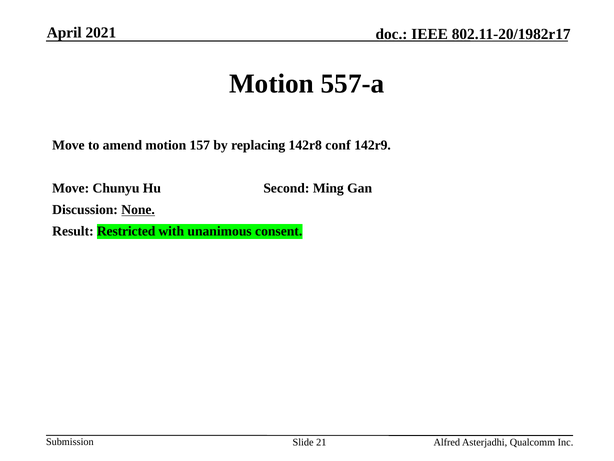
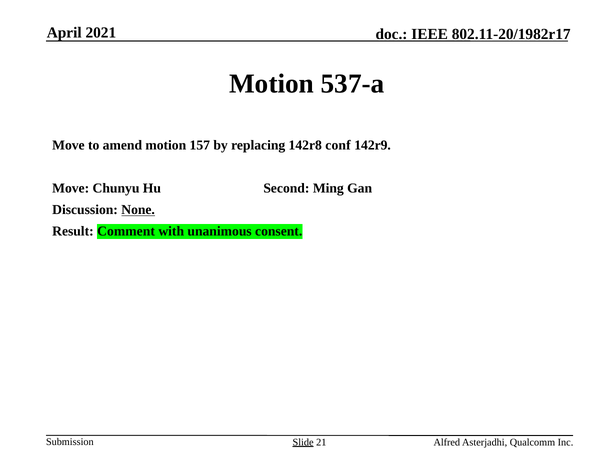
557-a: 557-a -> 537-a (353, 84)
Restricted: Restricted -> Comment (126, 231)
Slide underline: none -> present (303, 442)
